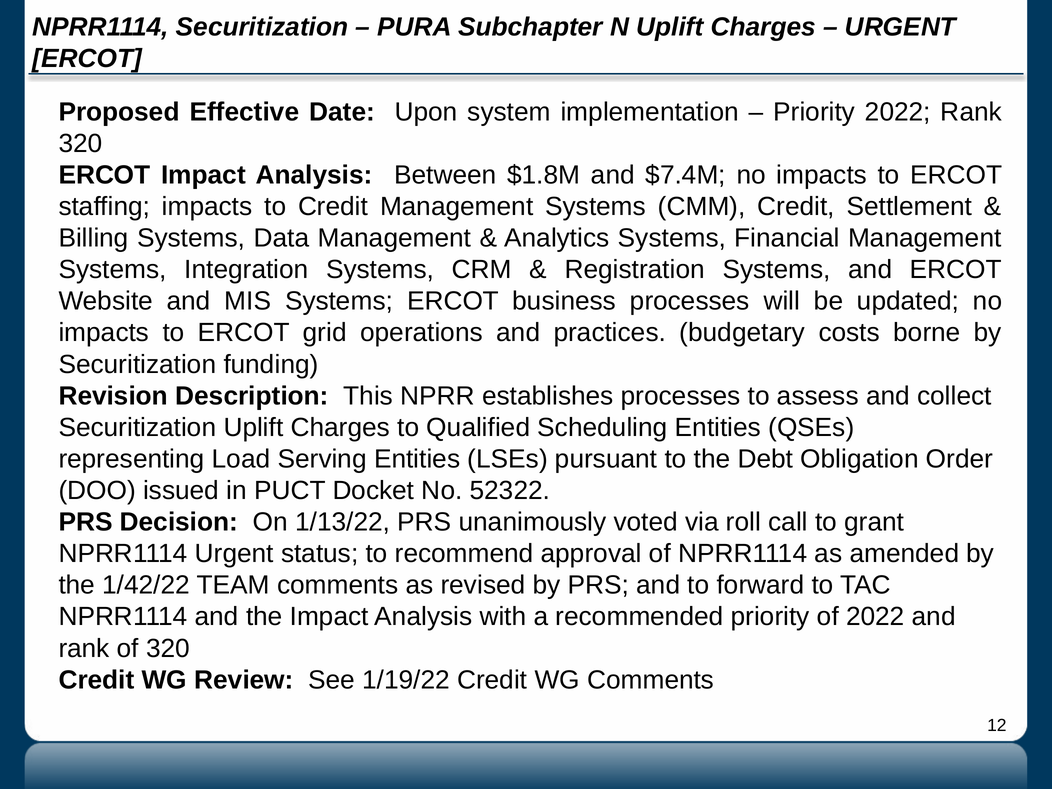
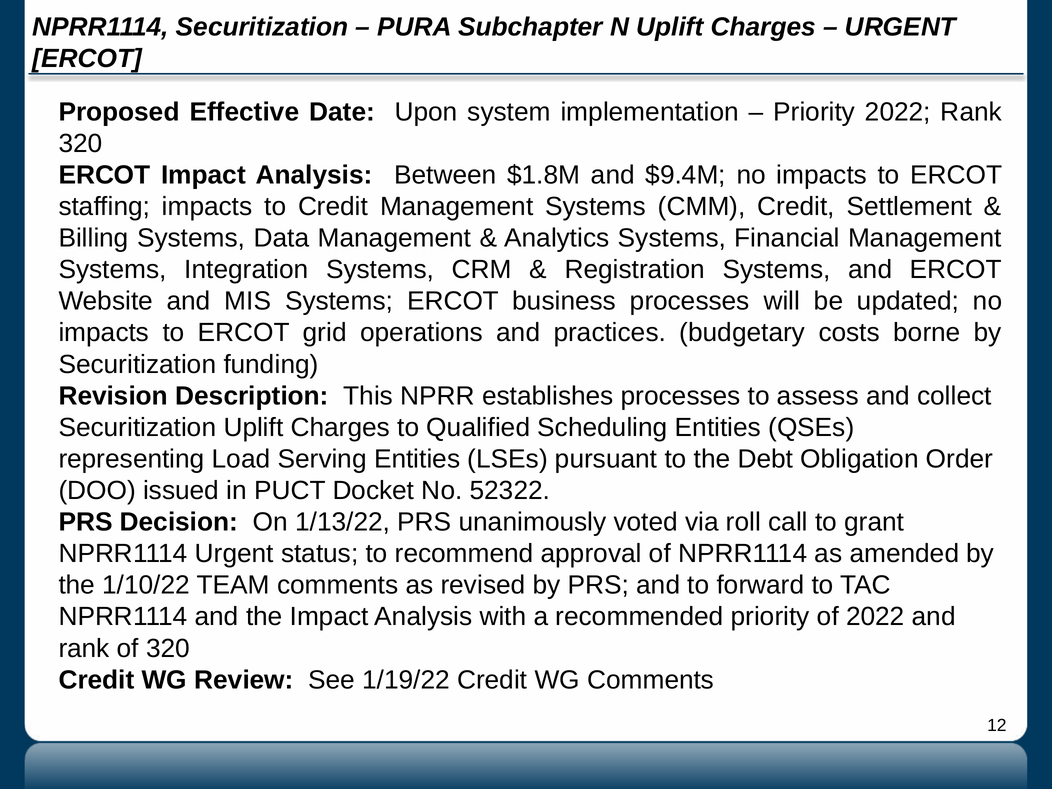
$7.4M: $7.4M -> $9.4M (686, 175)
1/42/22: 1/42/22 -> 1/10/22 (146, 585)
